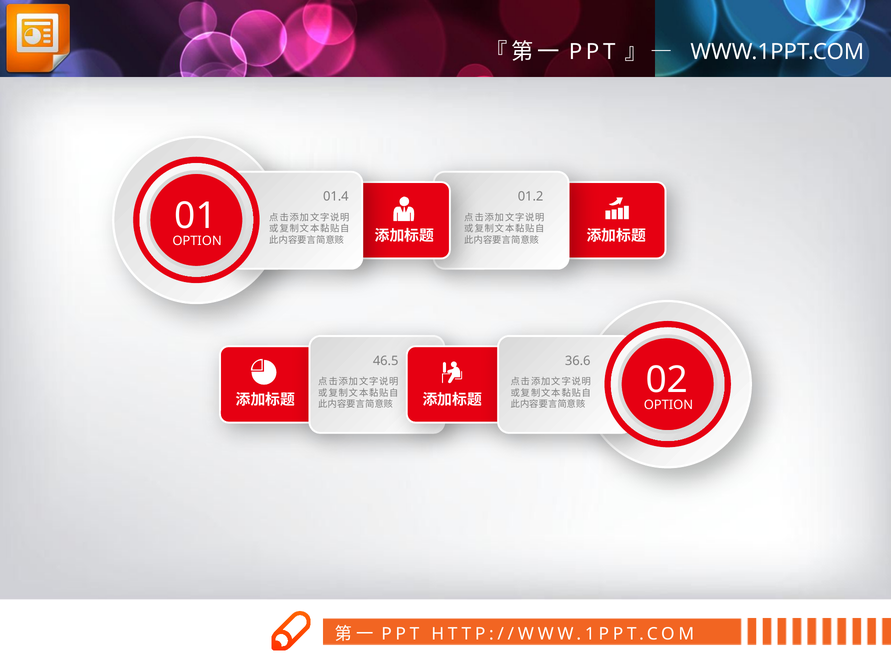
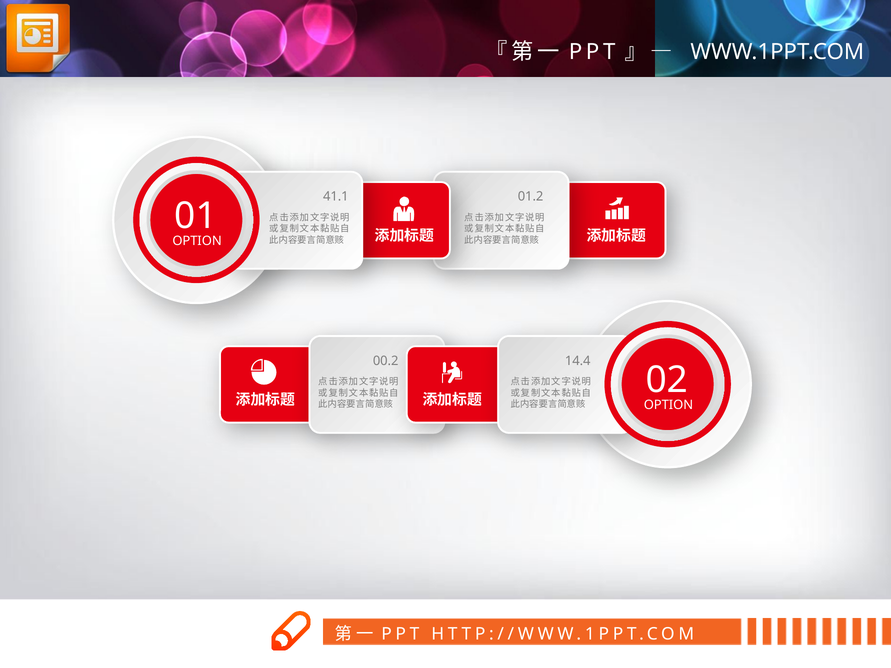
01.4: 01.4 -> 41.1 (336, 197)
46.5: 46.5 -> 00.2 (386, 361)
36.6: 36.6 -> 14.4 (578, 361)
